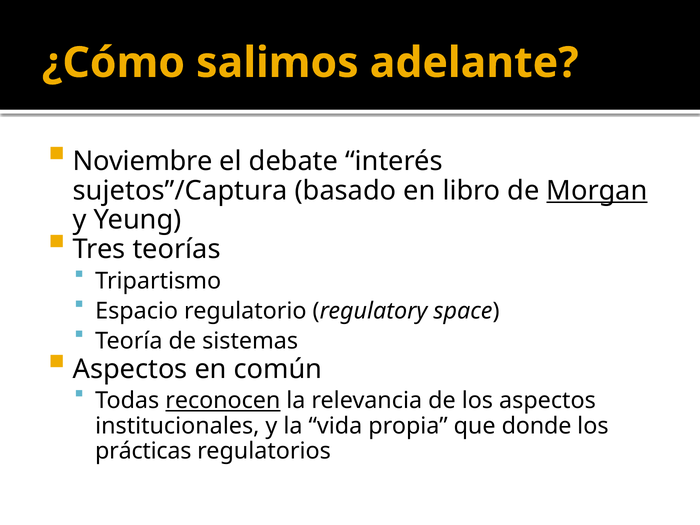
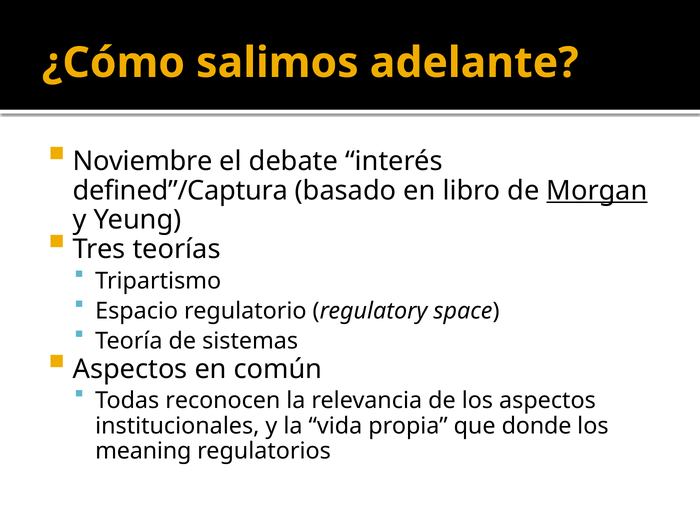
sujetos”/Captura: sujetos”/Captura -> defined”/Captura (180, 191)
reconocen underline: present -> none (223, 401)
prácticas: prácticas -> meaning (143, 451)
